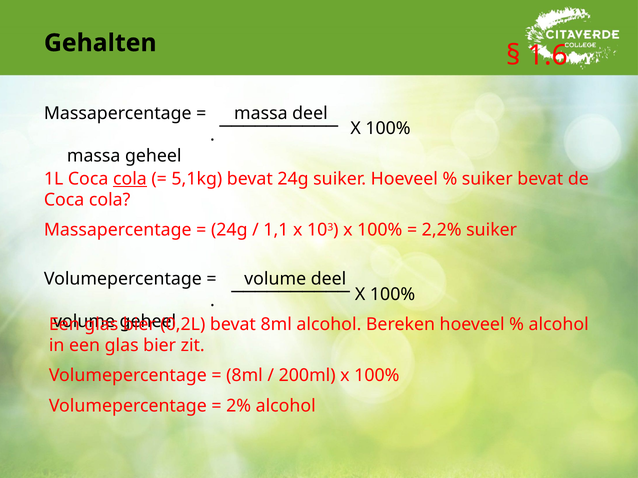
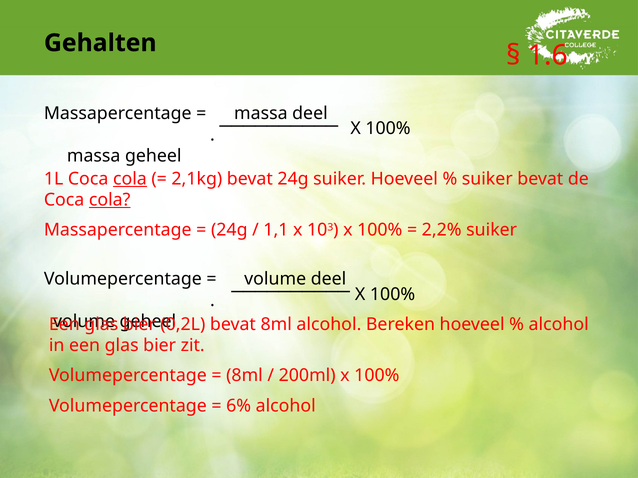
5,1kg: 5,1kg -> 2,1kg (197, 179)
cola underline: none -> present (110, 200)
2%: 2% -> 6% (239, 406)
